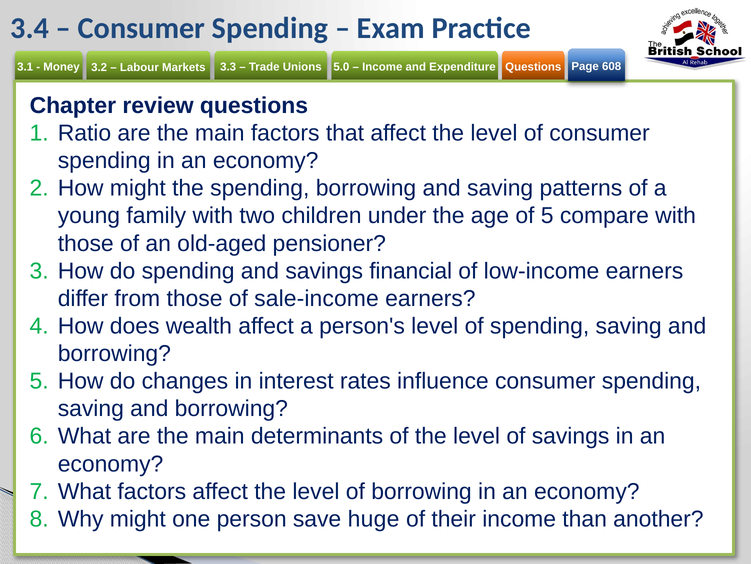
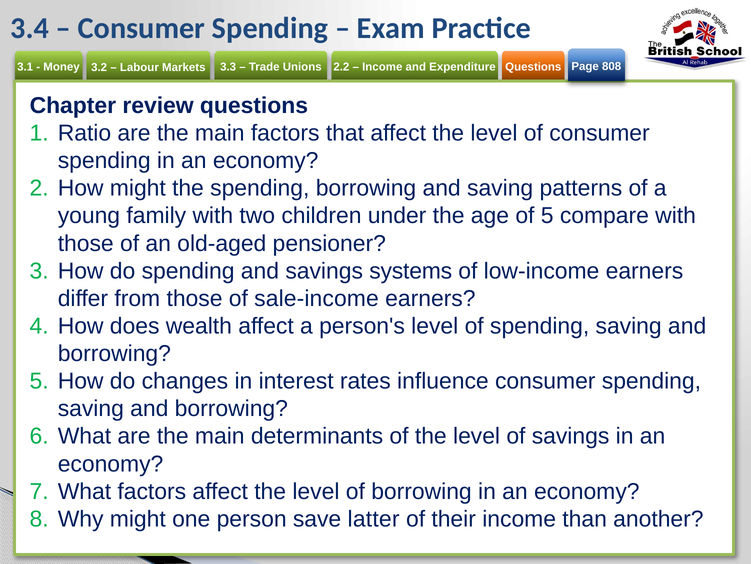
608: 608 -> 808 (612, 66)
5.0: 5.0 -> 2.2 (341, 67)
financial: financial -> systems (411, 271)
huge: huge -> latter (374, 518)
